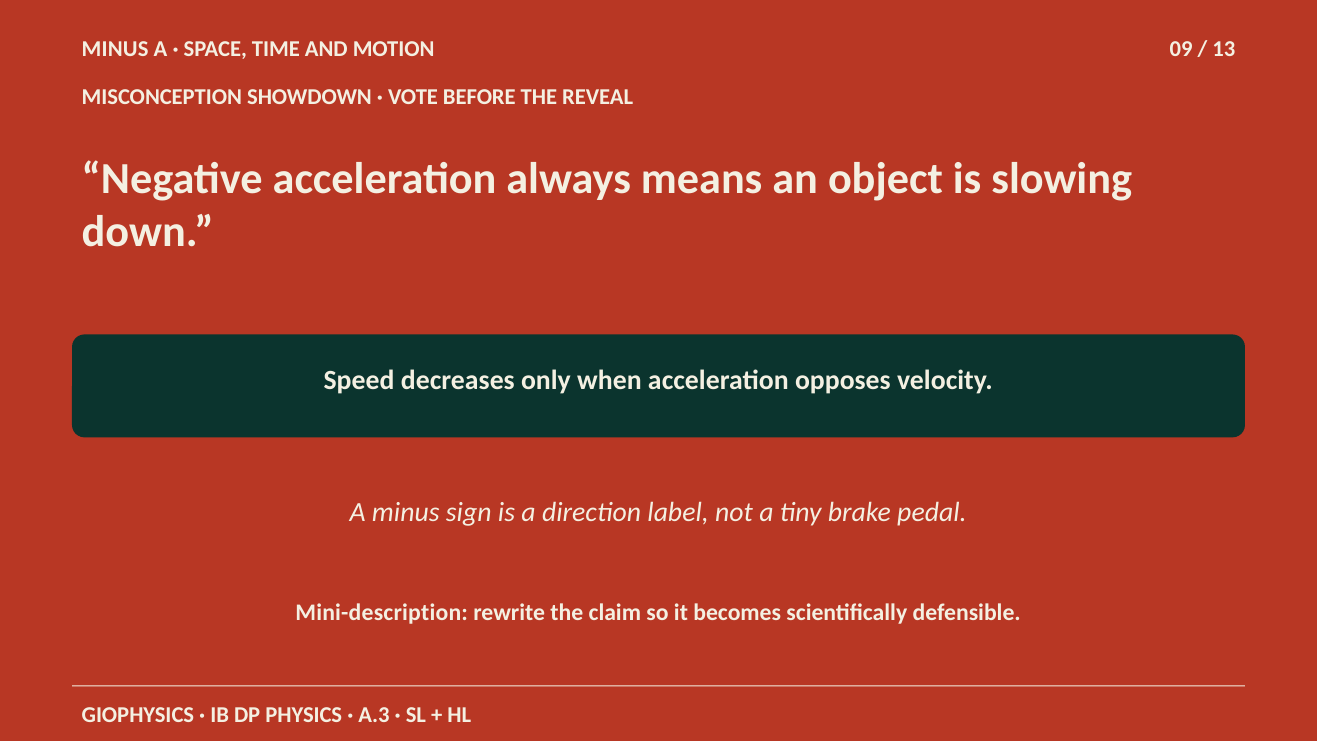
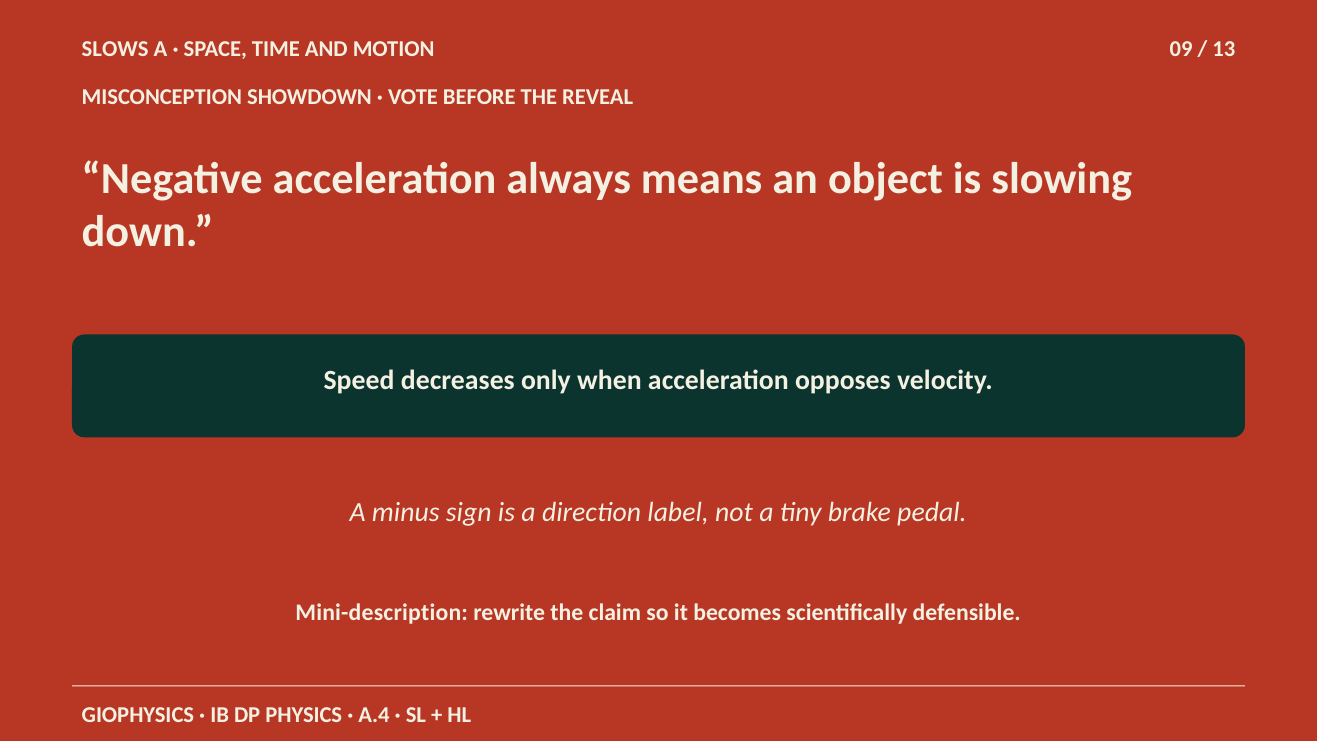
MINUS: MINUS -> SLOWS (115, 49)
A.3: A.3 -> A.4 (374, 715)
